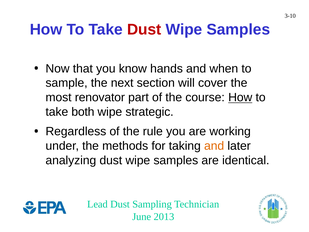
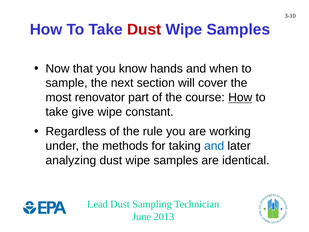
both: both -> give (83, 112)
strategic: strategic -> constant (150, 112)
and colour: orange -> blue (214, 146)
